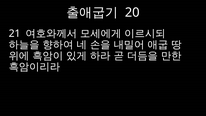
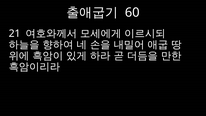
20: 20 -> 60 (132, 12)
